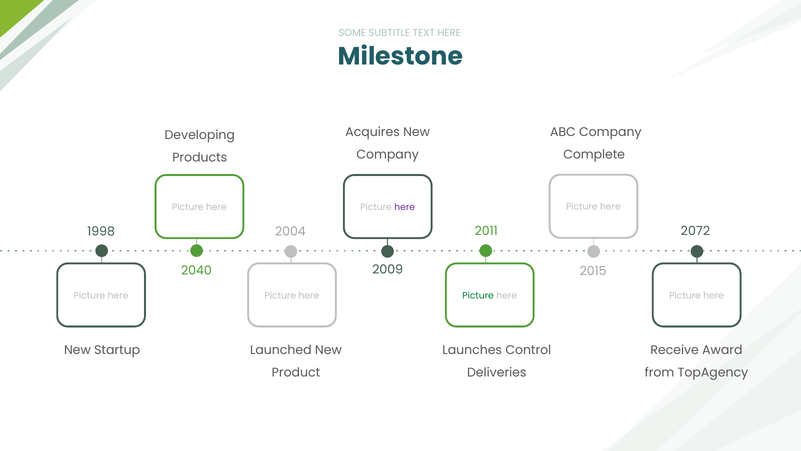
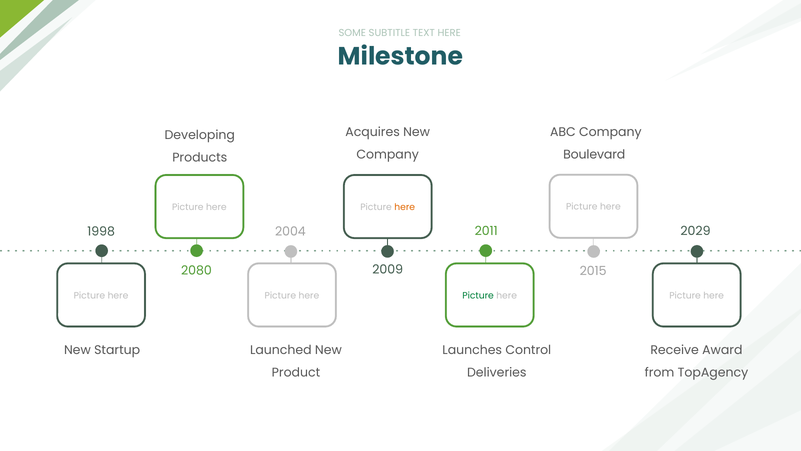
Complete: Complete -> Boulevard (594, 154)
here colour: purple -> orange (405, 207)
2072: 2072 -> 2029 (695, 231)
2040: 2040 -> 2080 (196, 271)
